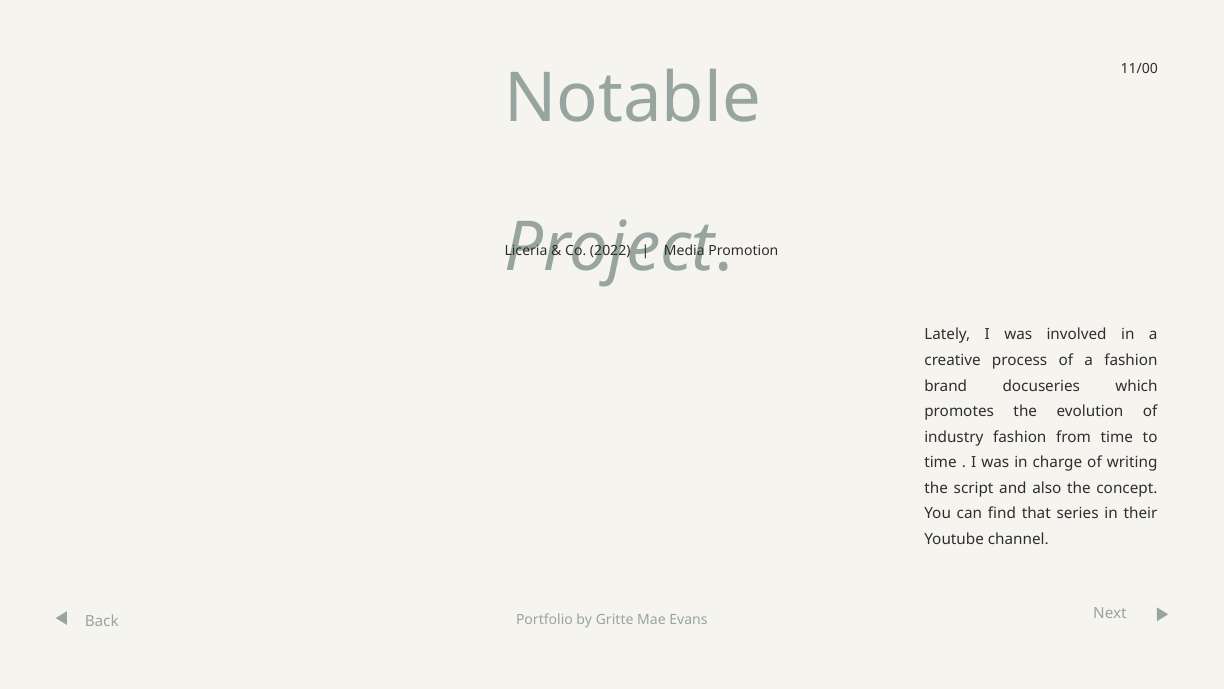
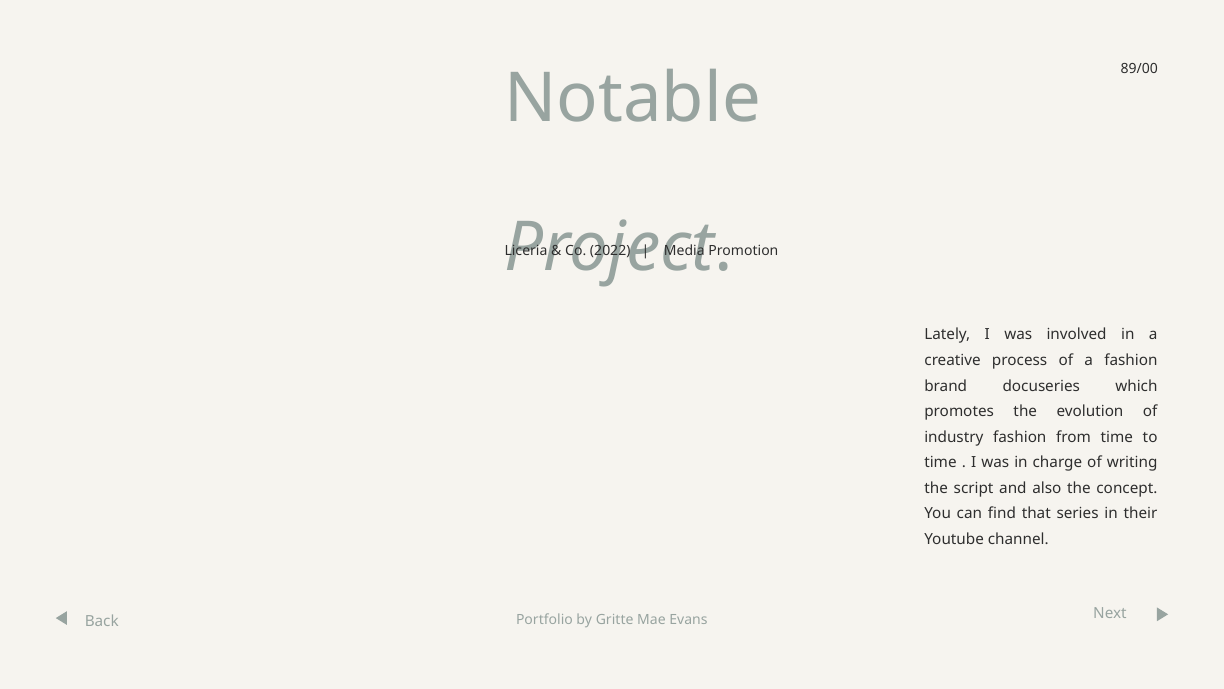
11/00: 11/00 -> 89/00 (1139, 69)
